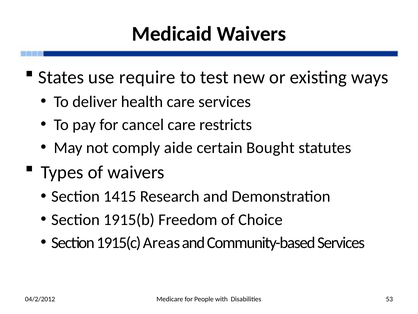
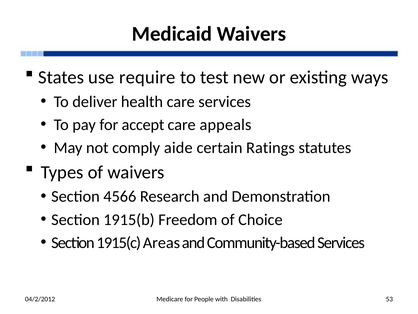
cancel: cancel -> accept (143, 124)
restricts: restricts -> appeals (225, 124)
Bought: Bought -> Ratings (270, 147)
1415: 1415 -> 4566 (120, 196)
